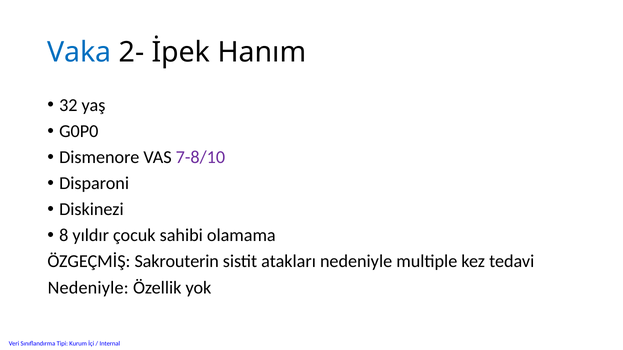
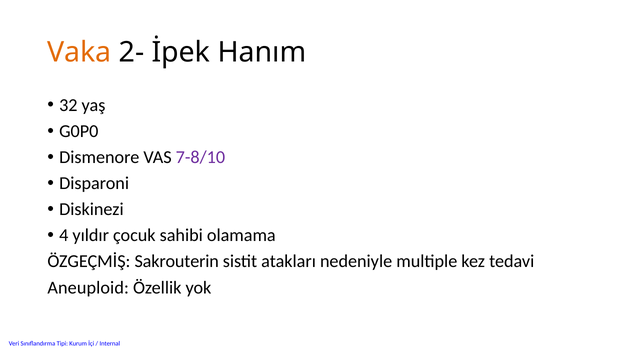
Vaka colour: blue -> orange (79, 52)
8: 8 -> 4 (64, 236)
Nedeniyle: Nedeniyle -> Aneuploid (88, 288)
